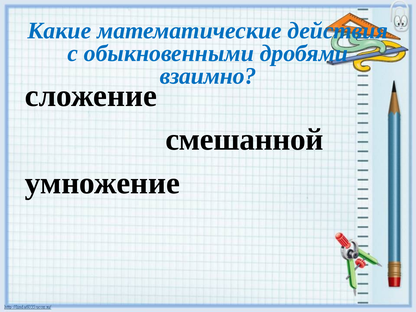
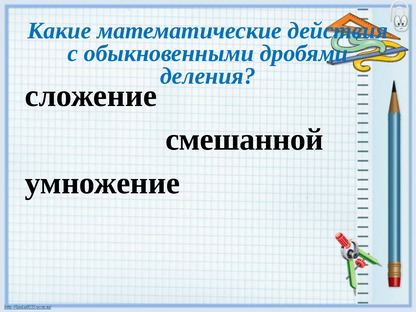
взаимно: взаимно -> деления (208, 76)
